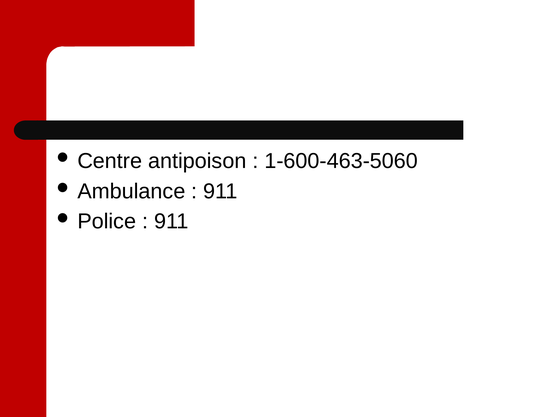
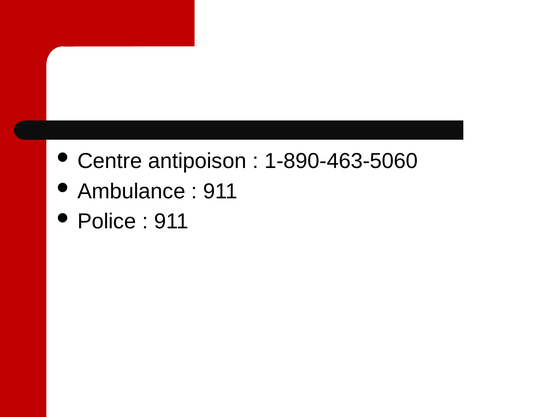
1-600-463-5060: 1-600-463-5060 -> 1-890-463-5060 (341, 161)
